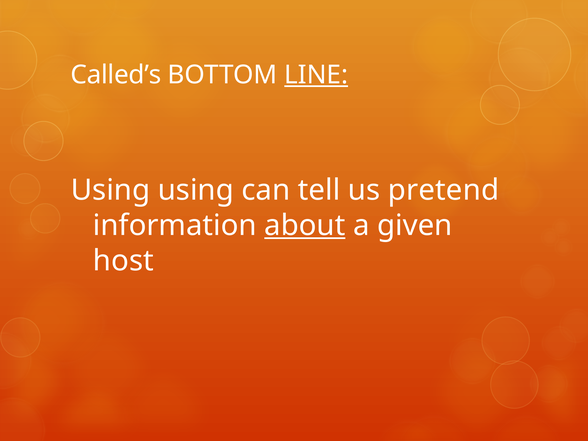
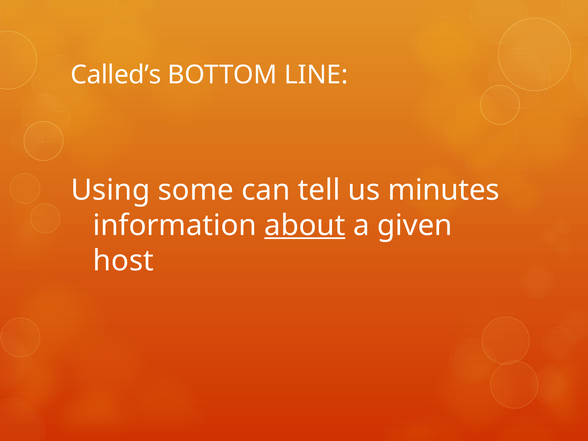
LINE underline: present -> none (316, 75)
Using using: using -> some (196, 190)
pretend: pretend -> minutes (444, 190)
